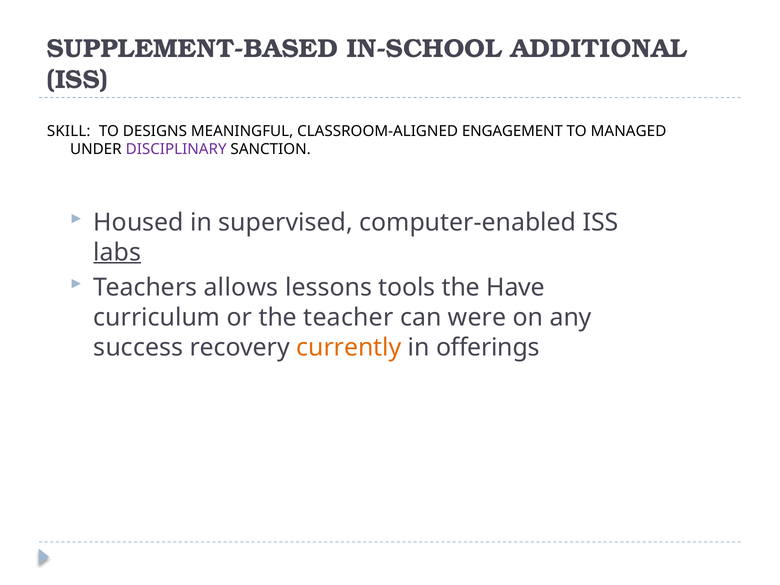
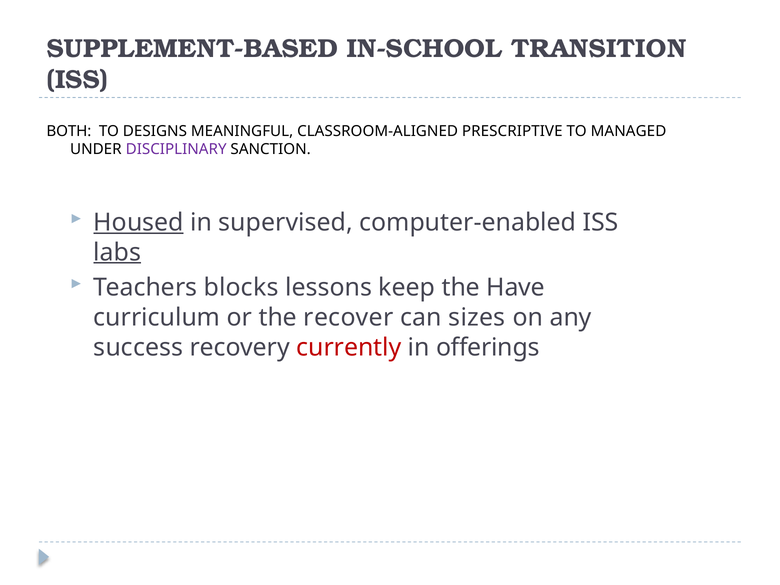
ADDITIONAL: ADDITIONAL -> TRANSITION (599, 49)
SKILL: SKILL -> BOTH (69, 131)
ENGAGEMENT: ENGAGEMENT -> PRESCRIPTIVE (512, 131)
Housed underline: none -> present (139, 222)
allows: allows -> blocks (241, 288)
tools: tools -> keep (407, 288)
teacher: teacher -> recover (348, 318)
were: were -> sizes (477, 318)
currently colour: orange -> red (349, 348)
